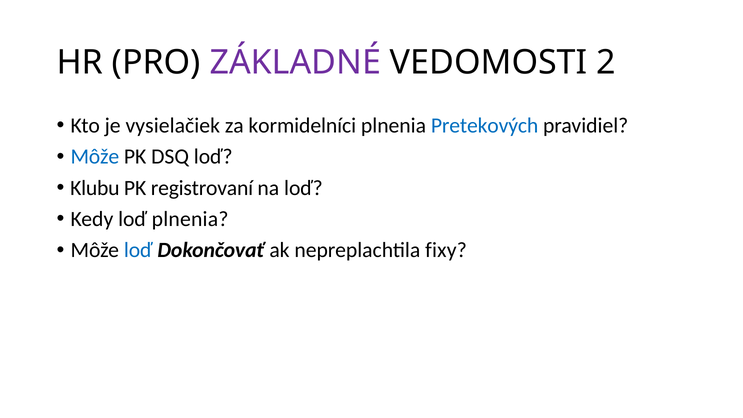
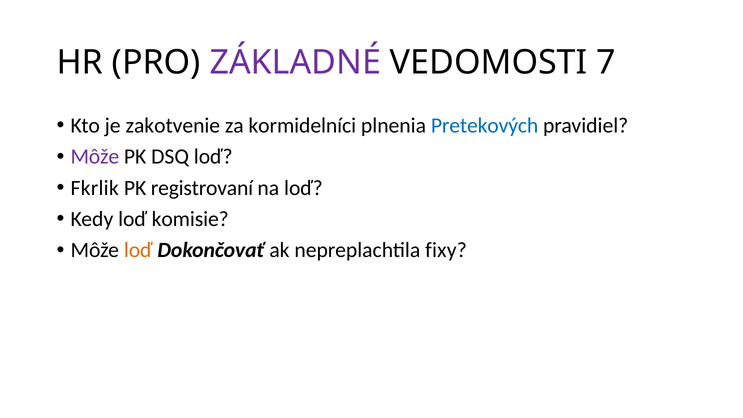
2: 2 -> 7 (606, 62)
vysielačiek: vysielačiek -> zakotvenie (173, 126)
Môže colour: blue -> purple (95, 157)
Klubu: Klubu -> Fkrlik (95, 188)
loď plnenia: plnenia -> komisie (190, 219)
loď colour: blue -> orange (138, 250)
